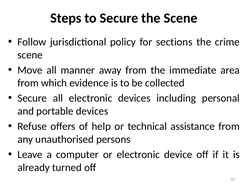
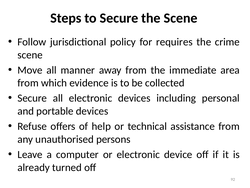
sections: sections -> requires (174, 42)
